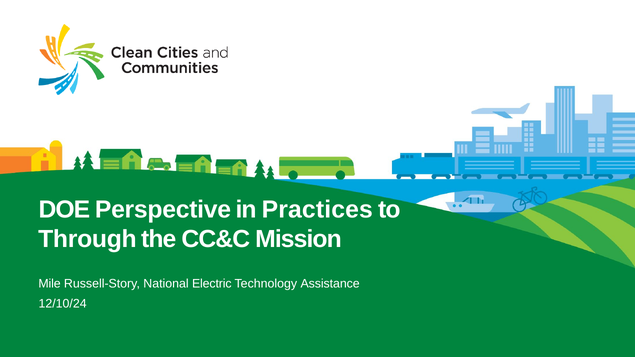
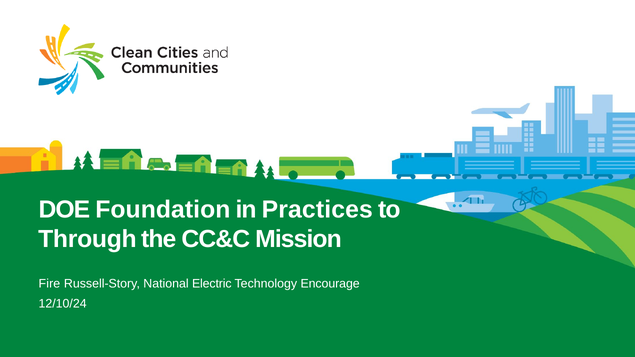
Perspective: Perspective -> Foundation (163, 210)
Mile: Mile -> Fire (49, 284)
Assistance: Assistance -> Encourage (330, 284)
